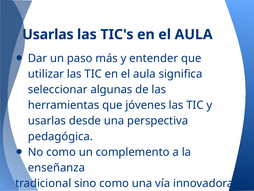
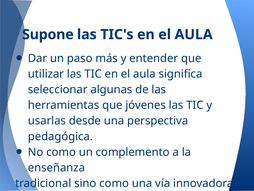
Usarlas: Usarlas -> Supone (48, 34)
